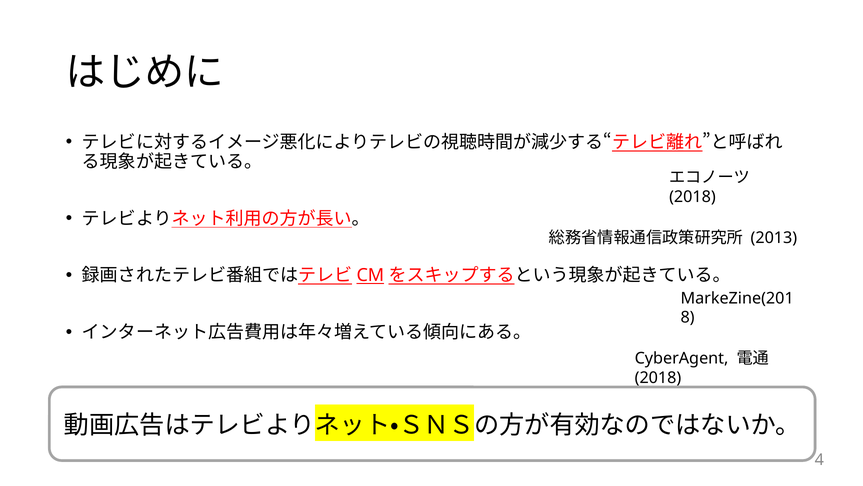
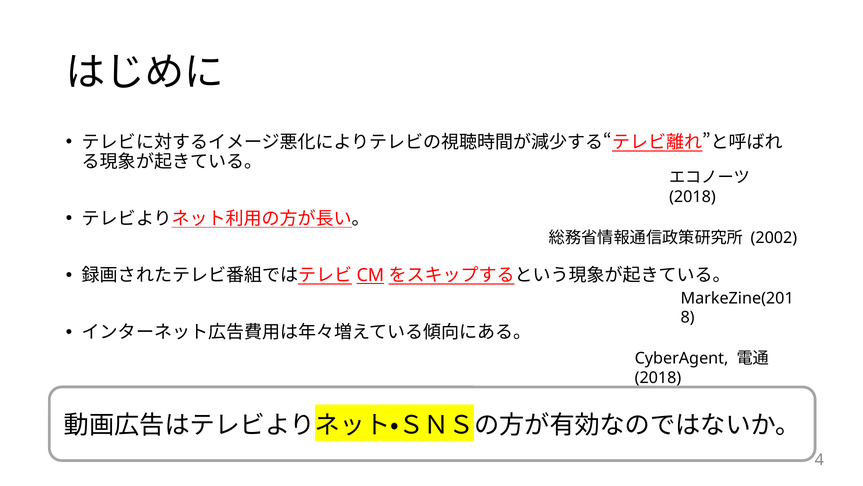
2013: 2013 -> 2002 (774, 238)
